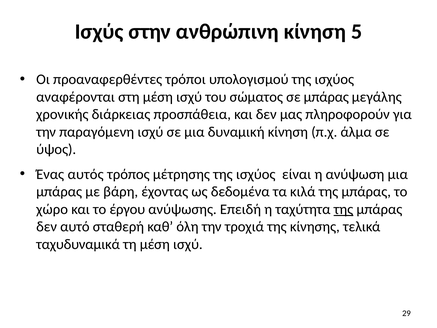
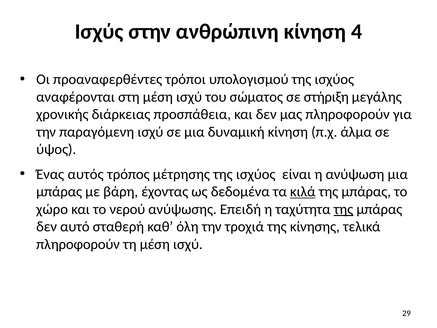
5: 5 -> 4 (357, 32)
σε μπάρας: μπάρας -> στήριξη (326, 97)
κιλά underline: none -> present (303, 192)
έργου: έργου -> νερού (127, 209)
ταχυδυναμικά: ταχυδυναμικά -> πληροφορούν (78, 244)
